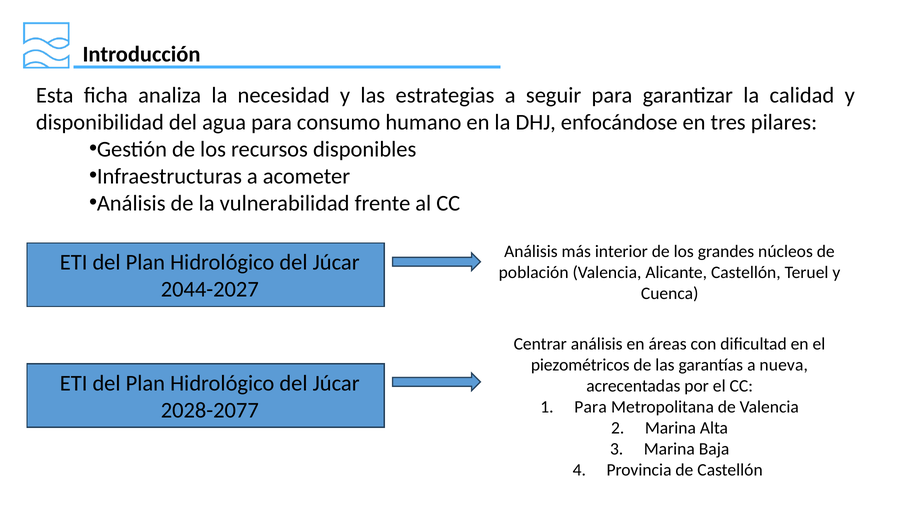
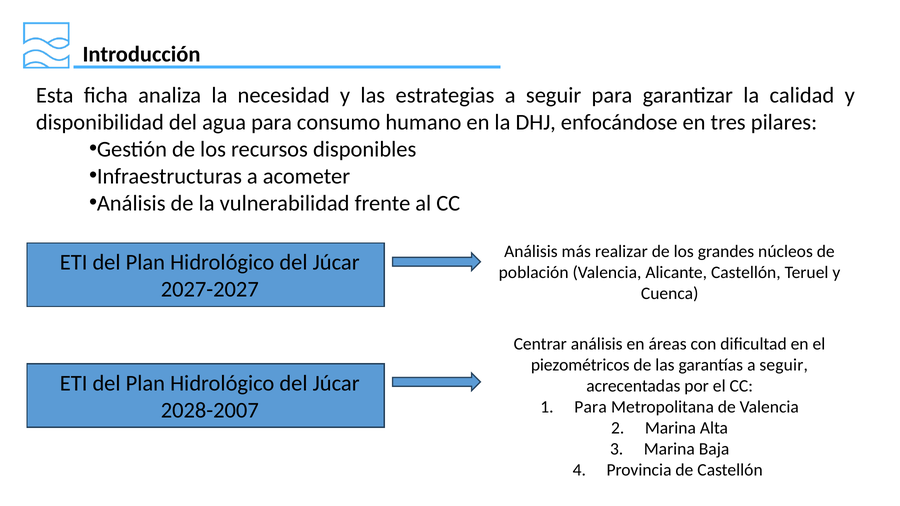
interior: interior -> realizar (621, 252)
2044-2027: 2044-2027 -> 2027-2027 (210, 289)
garantías a nueva: nueva -> seguir (784, 365)
2028-2077: 2028-2077 -> 2028-2007 (210, 410)
